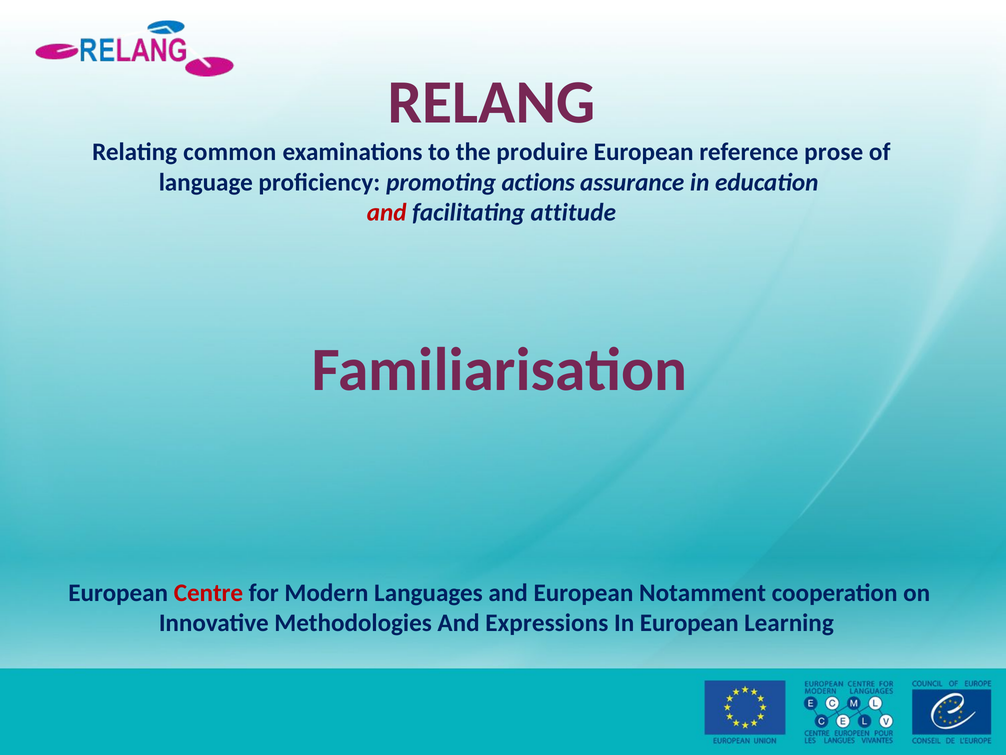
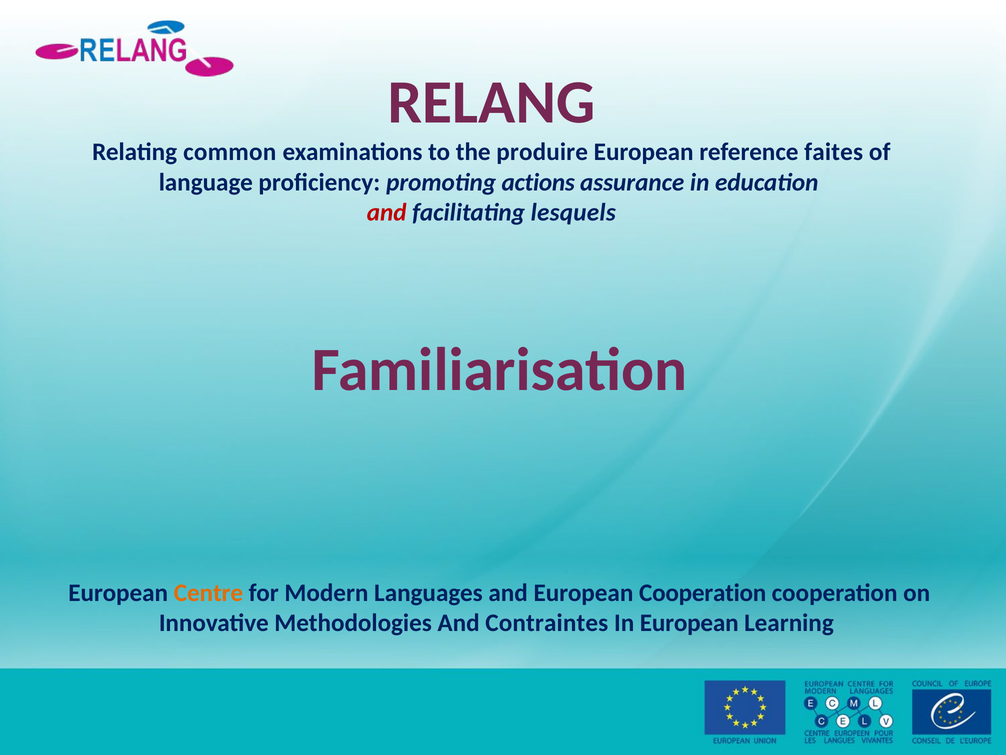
prose: prose -> faites (834, 152)
attitude: attitude -> lesquels (573, 212)
Centre colour: red -> orange (208, 592)
European Notamment: Notamment -> Cooperation (703, 592)
Expressions: Expressions -> Contraintes (547, 623)
